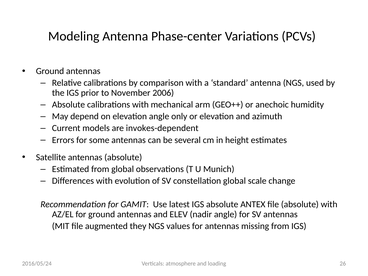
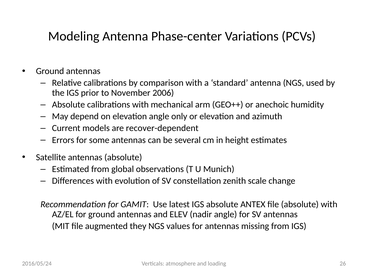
invokes-dependent: invokes-dependent -> recover-dependent (162, 128)
constellation global: global -> zenith (235, 181)
